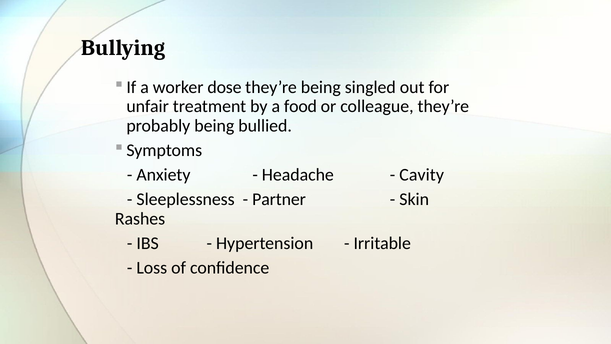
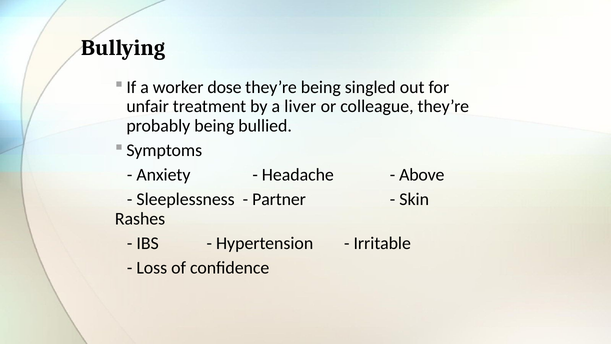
food: food -> liver (300, 106)
Cavity: Cavity -> Above (422, 175)
